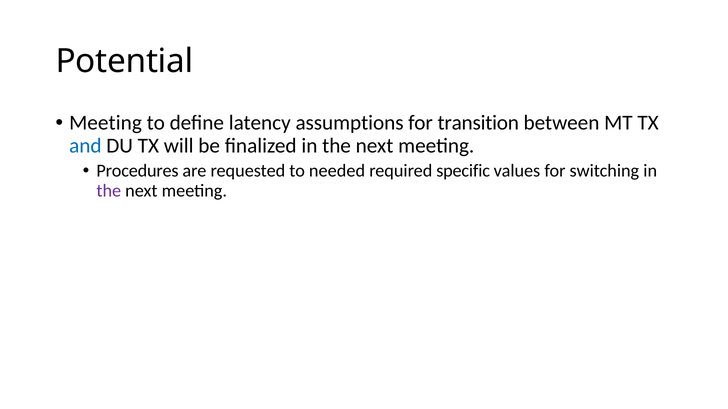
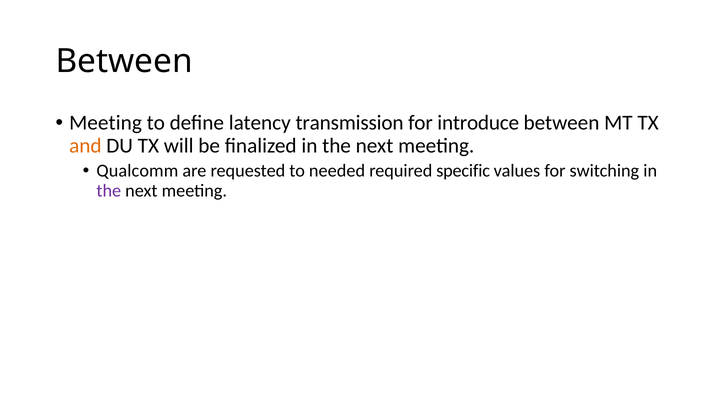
Potential: Potential -> Between (124, 61)
assumptions: assumptions -> transmission (350, 123)
transition: transition -> introduce (478, 123)
and colour: blue -> orange (85, 146)
Procedures: Procedures -> Qualcomm (137, 171)
